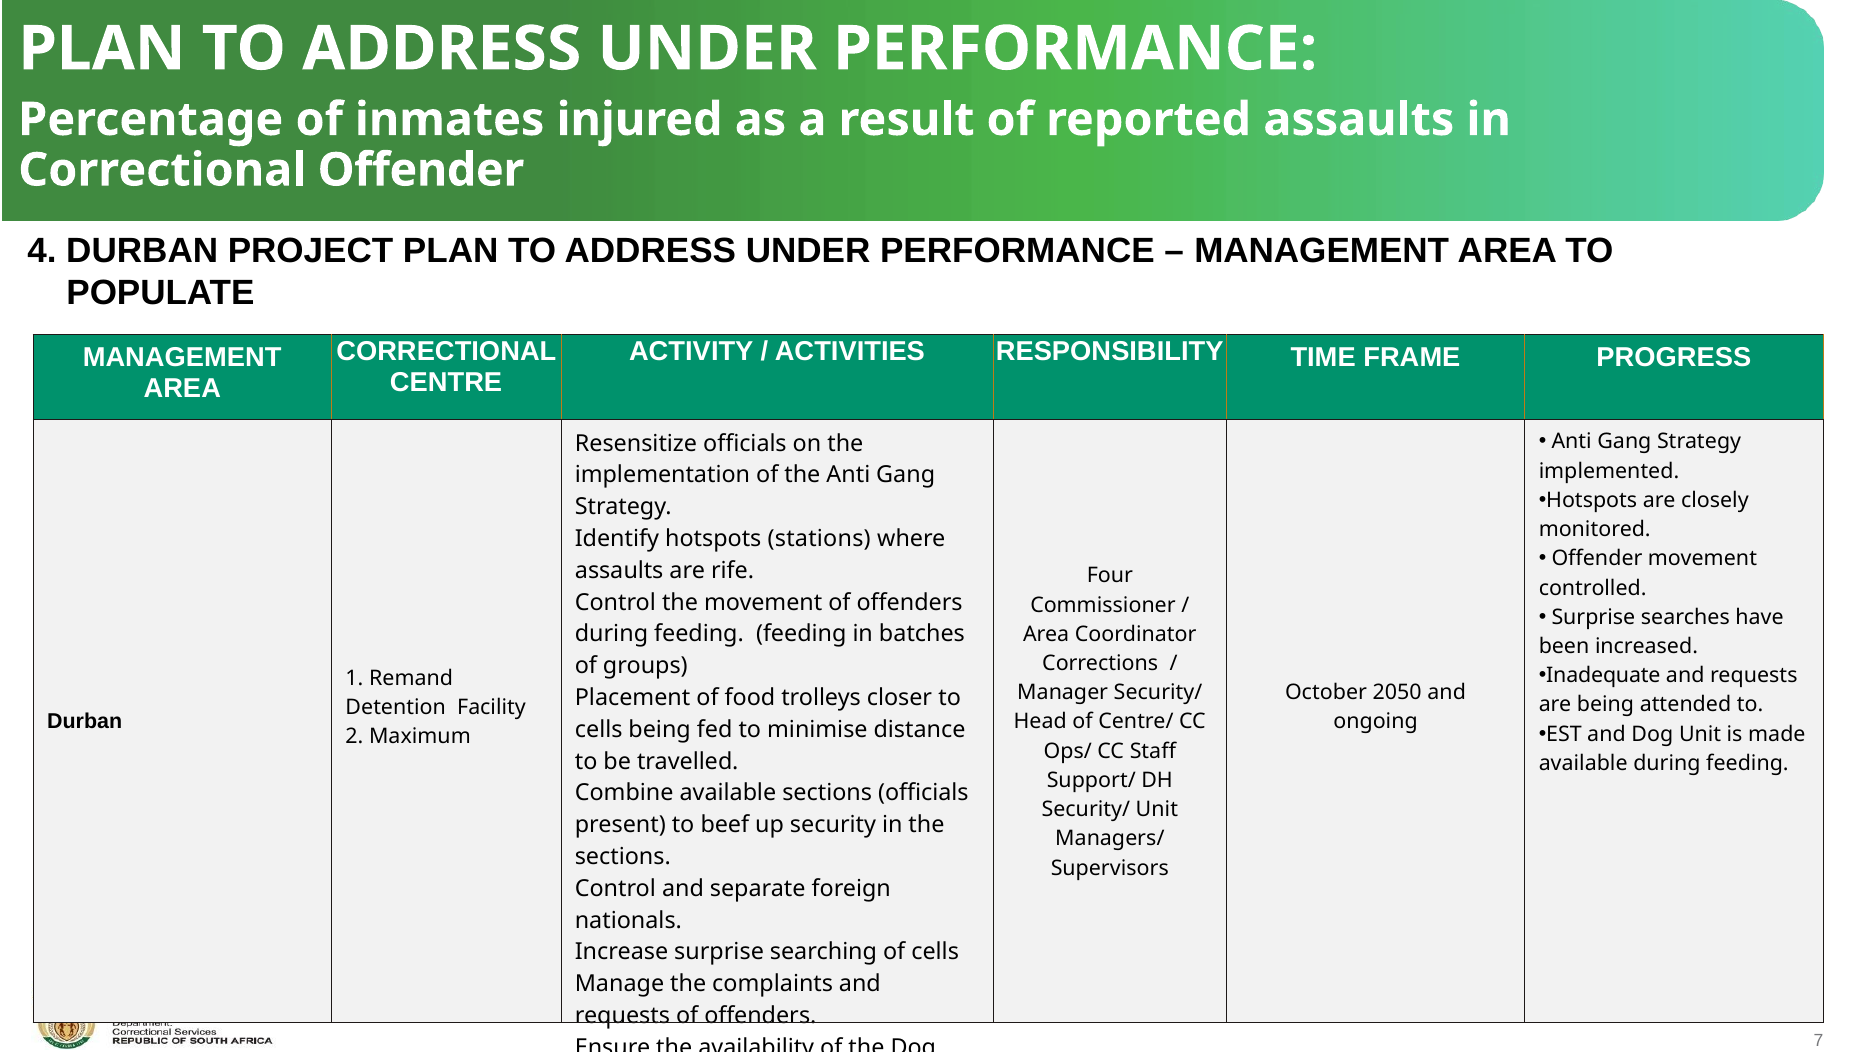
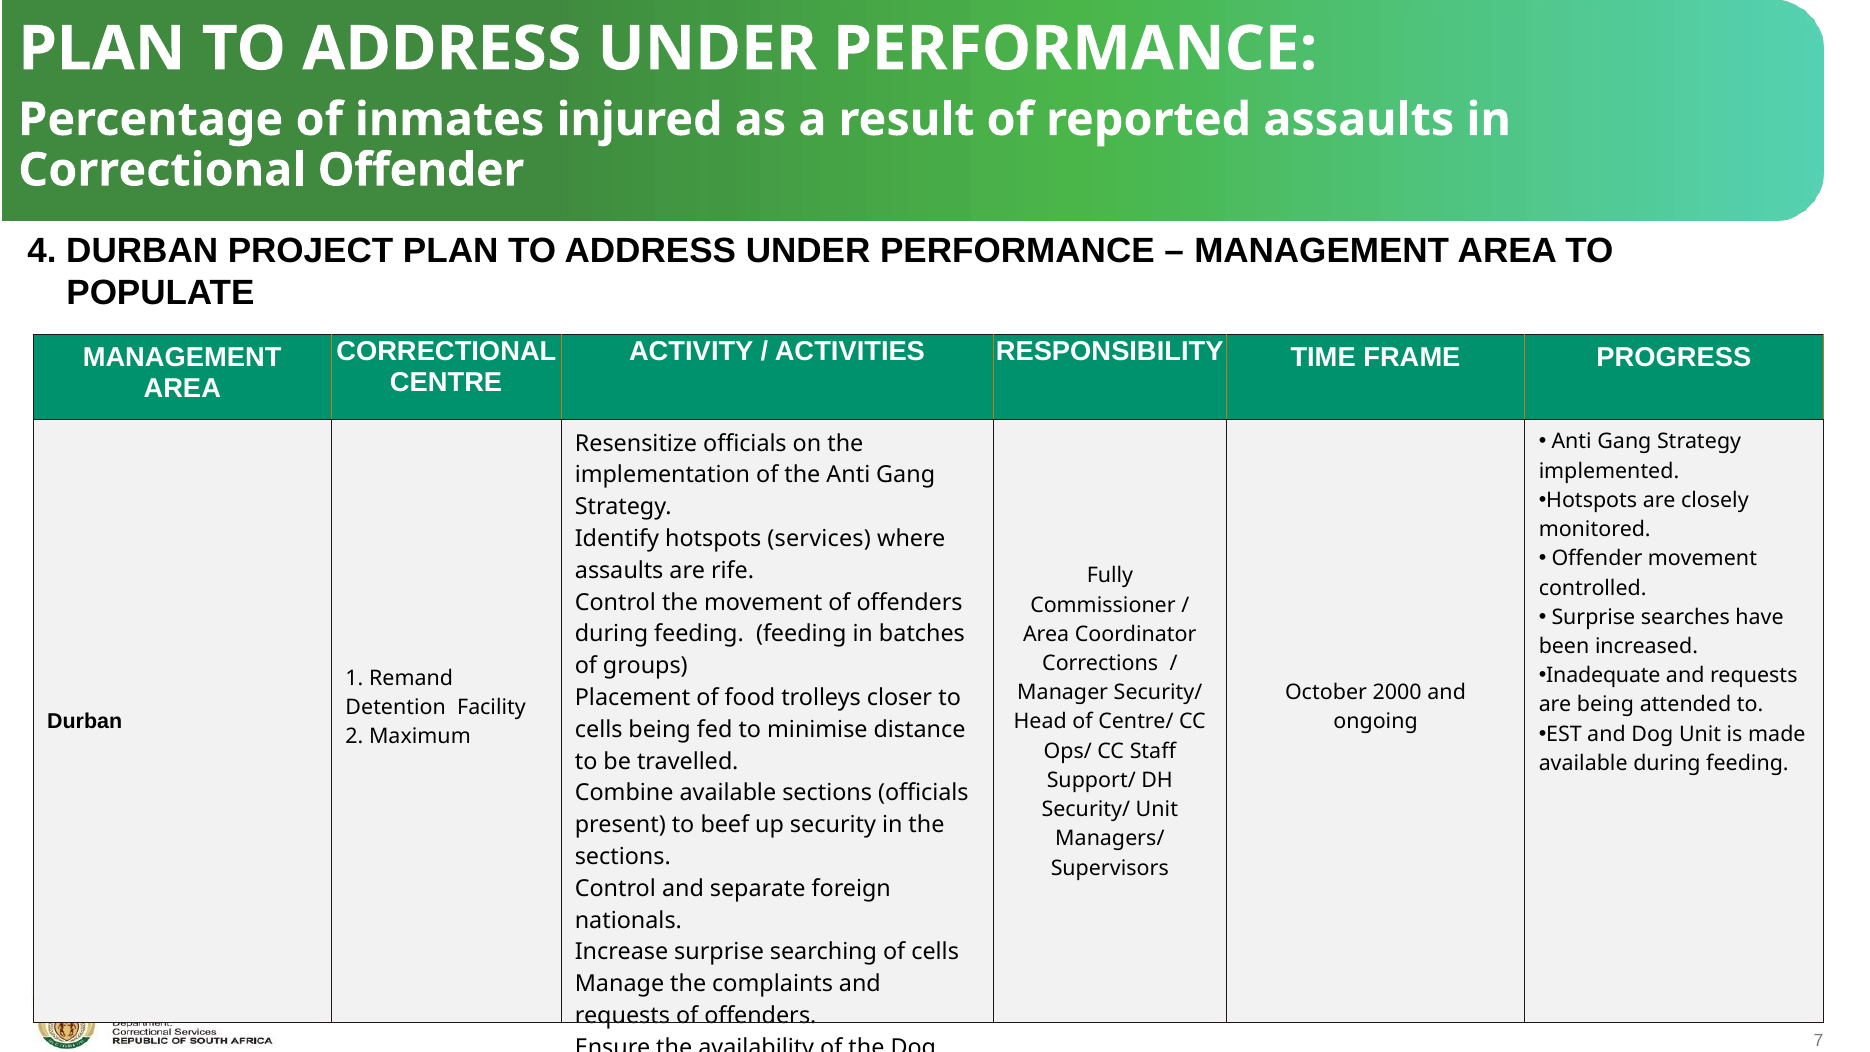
stations: stations -> services (819, 539)
Four: Four -> Fully (1110, 576)
2050: 2050 -> 2000 (1397, 693)
